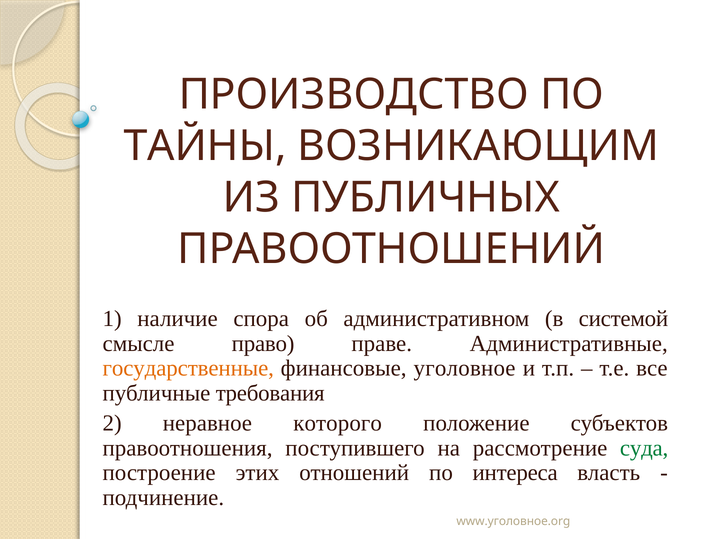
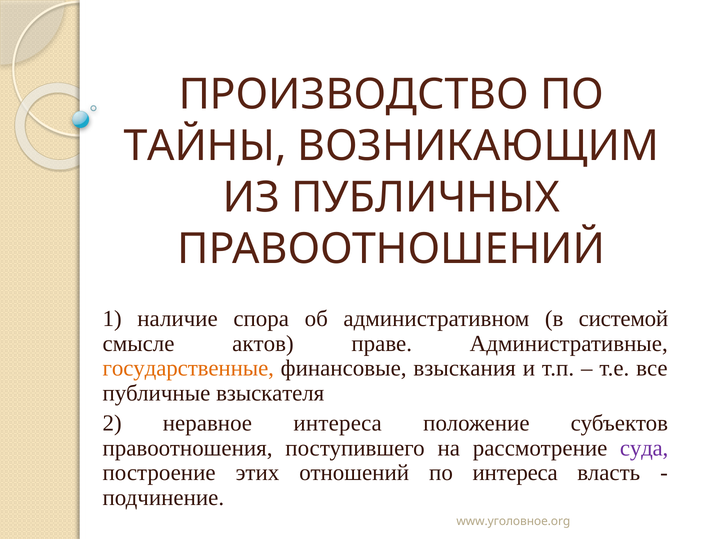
право: право -> актов (263, 344)
уголовное: уголовное -> взыскания (465, 369)
требования: требования -> взыскателя (270, 393)
неравное которого: которого -> интереса (338, 424)
суда colour: green -> purple (644, 448)
